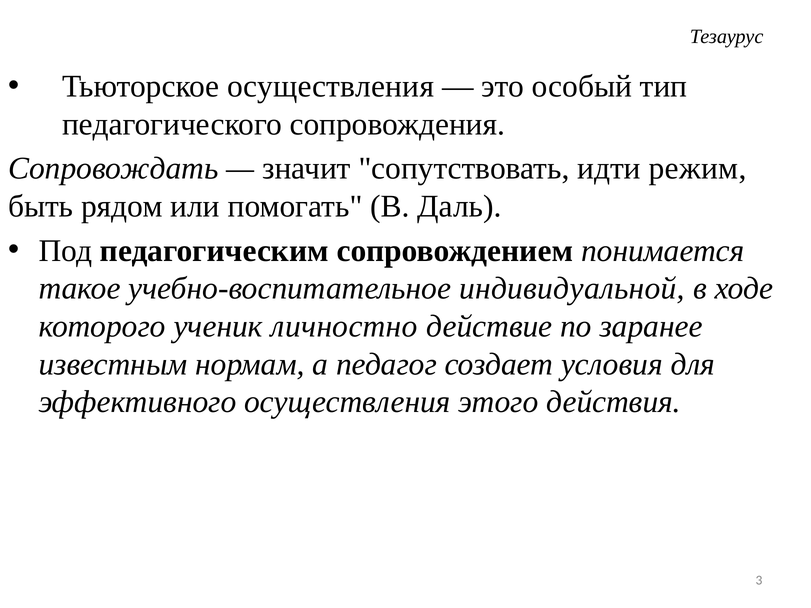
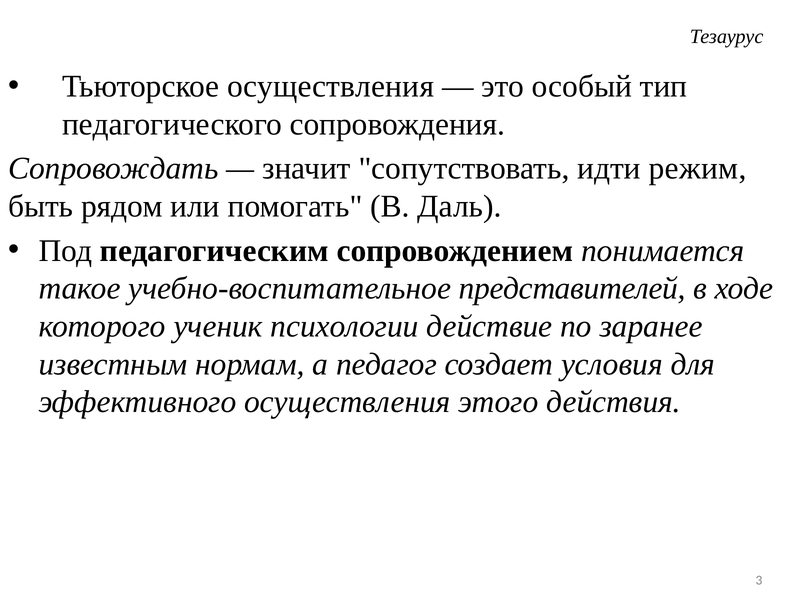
индивидуальной: индивидуальной -> представителей (572, 289)
личностно: личностно -> психологии (345, 326)
